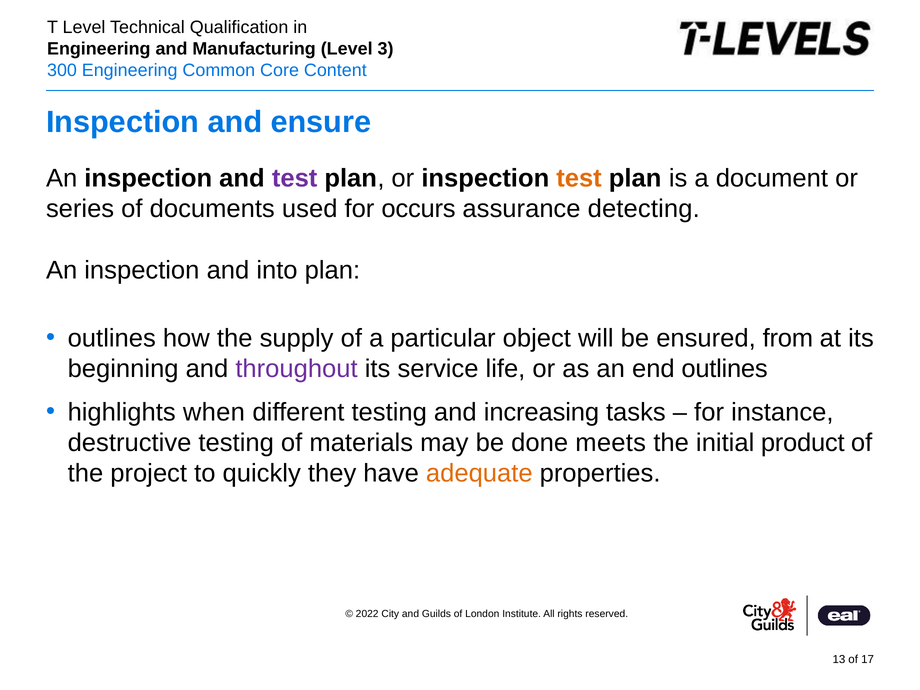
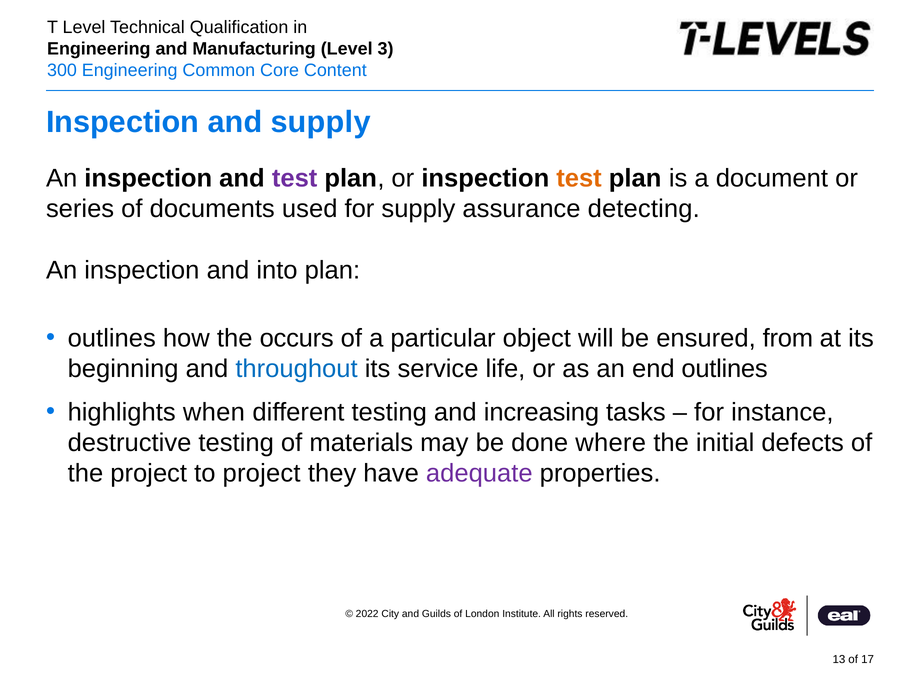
and ensure: ensure -> supply (321, 122)
for occurs: occurs -> supply (418, 209)
supply: supply -> occurs (297, 338)
throughout colour: purple -> blue (297, 369)
meets: meets -> where (611, 443)
product: product -> defects (803, 443)
to quickly: quickly -> project (262, 474)
adequate colour: orange -> purple (479, 474)
